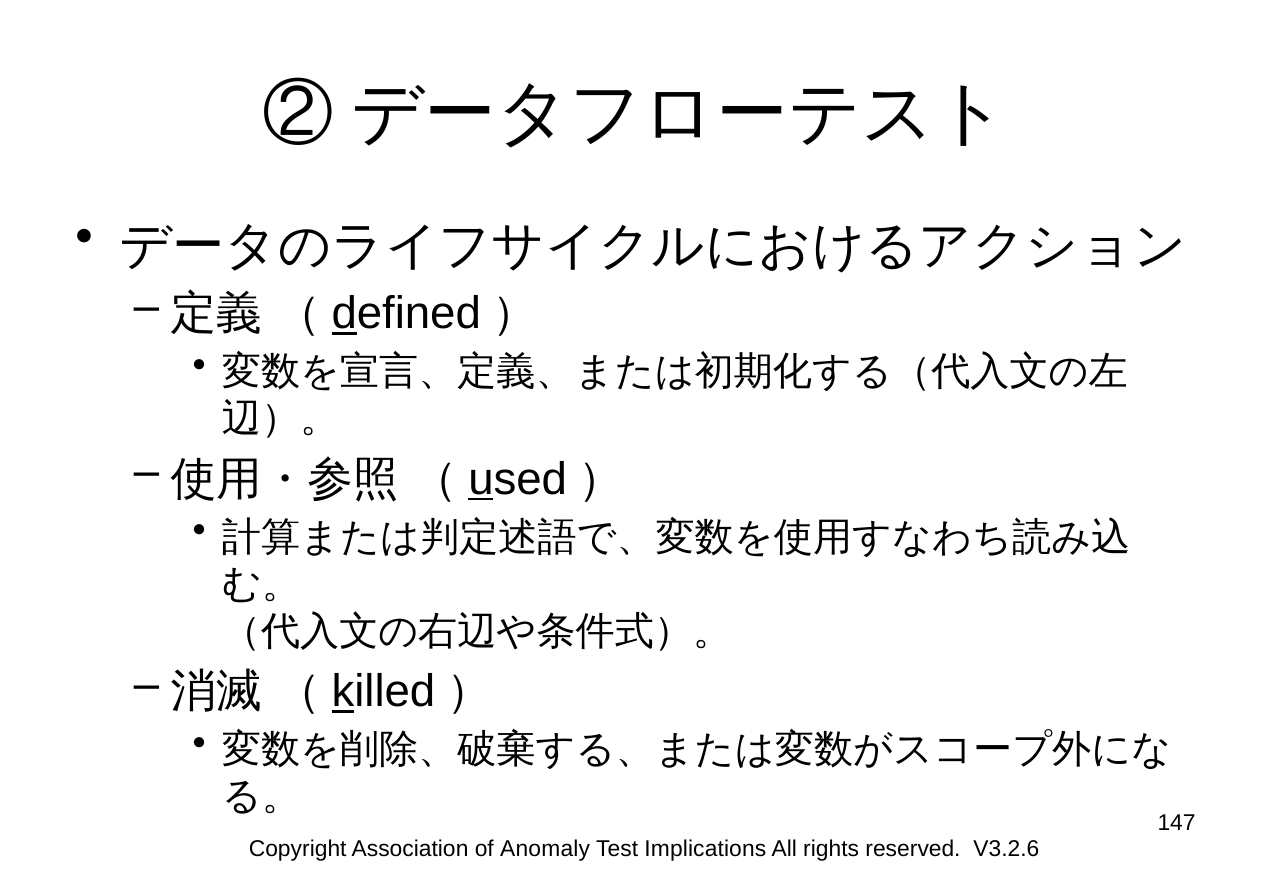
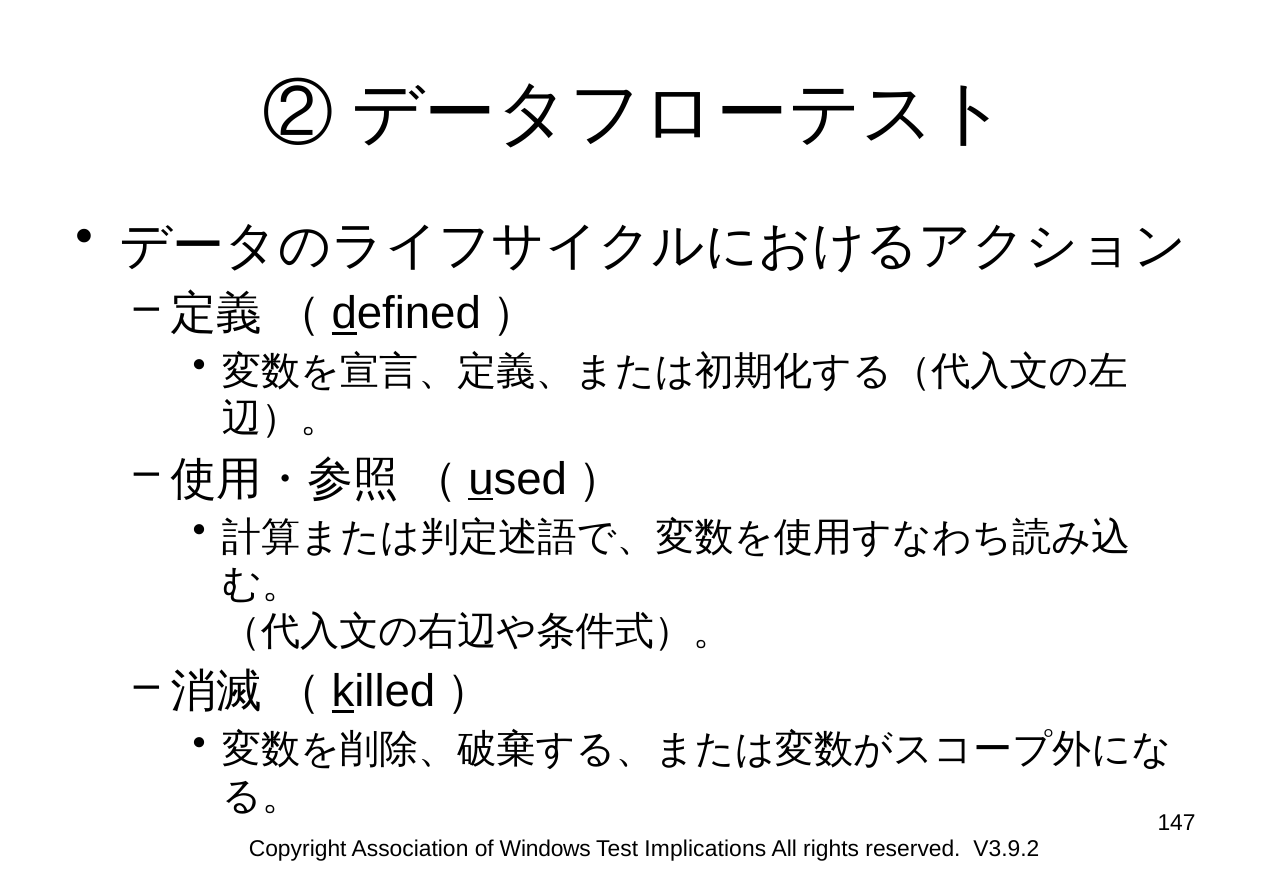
Anomaly: Anomaly -> Windows (545, 849)
V3.2.6: V3.2.6 -> V3.9.2 (1006, 849)
